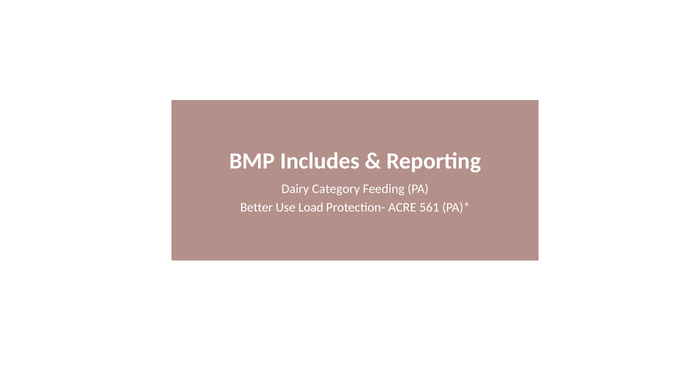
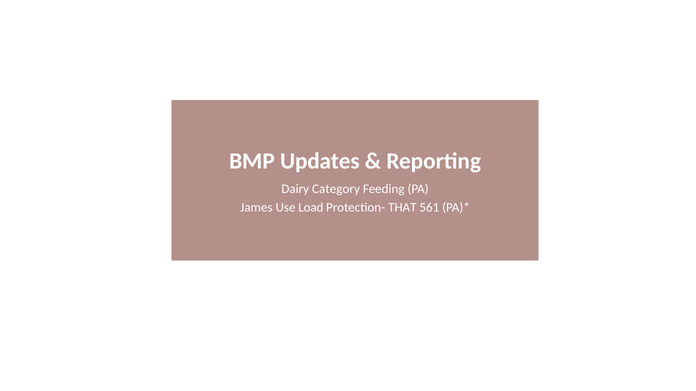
Includes: Includes -> Updates (320, 161)
Better: Better -> James (256, 208)
ACRE: ACRE -> THAT (402, 208)
